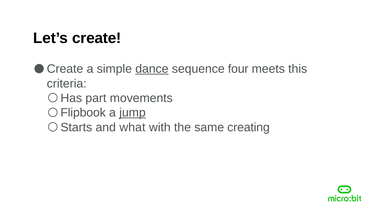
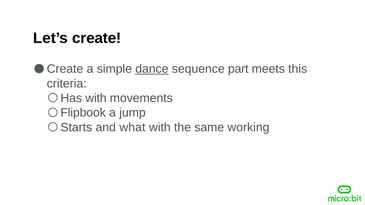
four: four -> part (238, 69)
Has part: part -> with (96, 98)
jump underline: present -> none (132, 113)
creating: creating -> working (248, 127)
